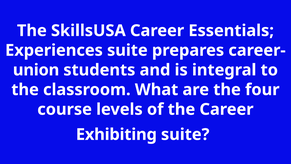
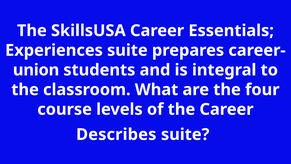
Exhibiting: Exhibiting -> Describes (116, 134)
